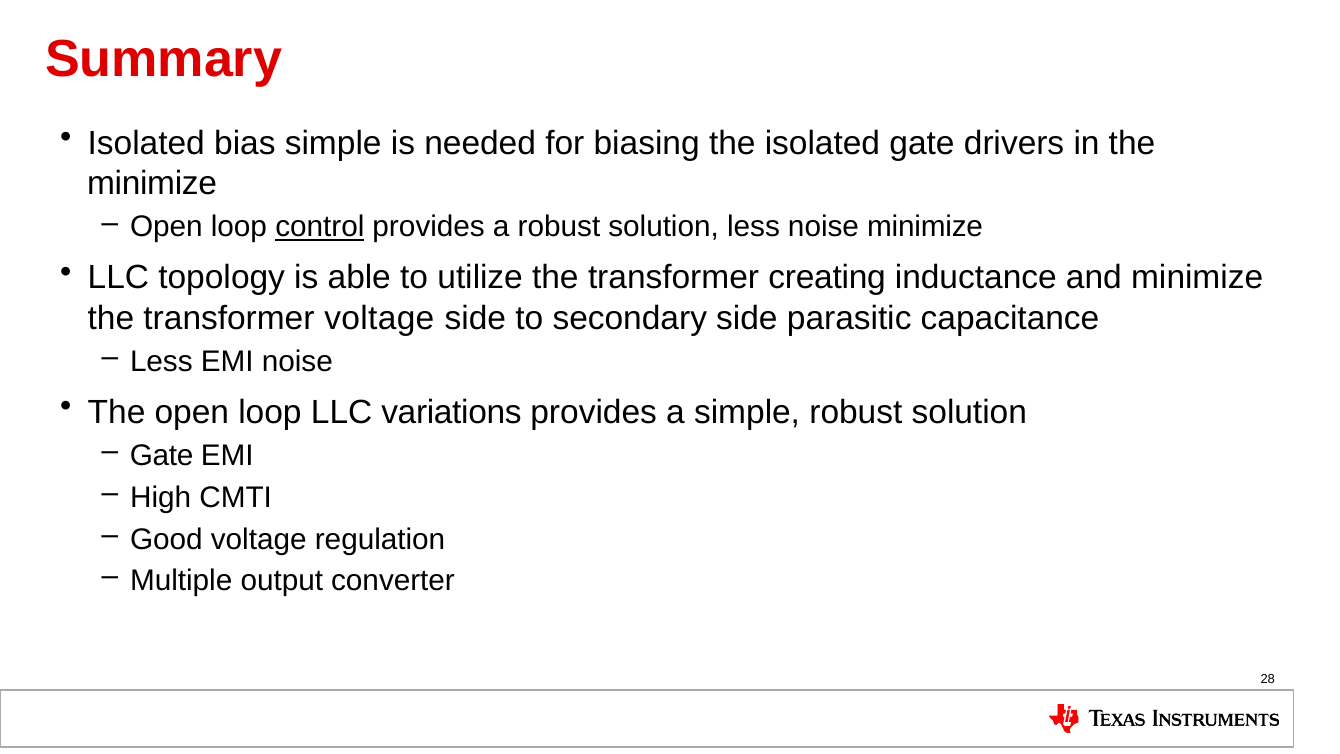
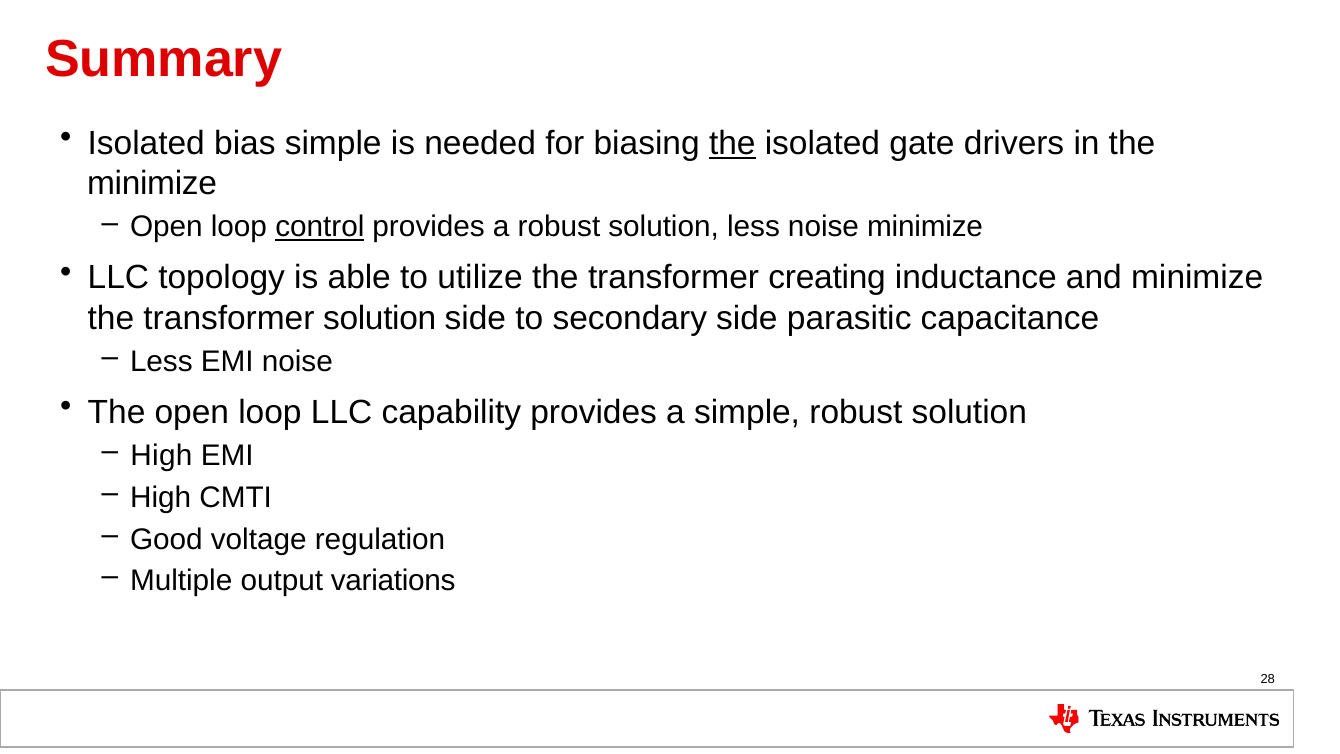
the underline: none -> present (732, 143)
transformer voltage: voltage -> solution (380, 318)
variations: variations -> capability (451, 412)
Gate: Gate -> High (161, 456)
converter: converter -> variations (393, 581)
